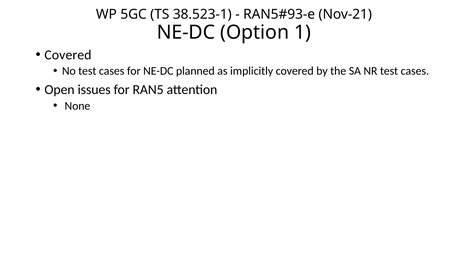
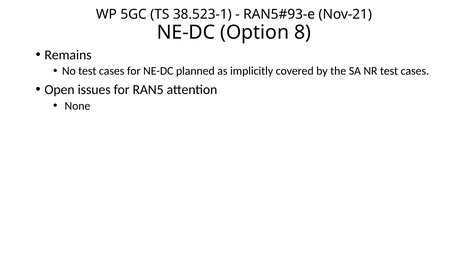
1: 1 -> 8 (303, 32)
Covered: Covered -> Remains (68, 55)
